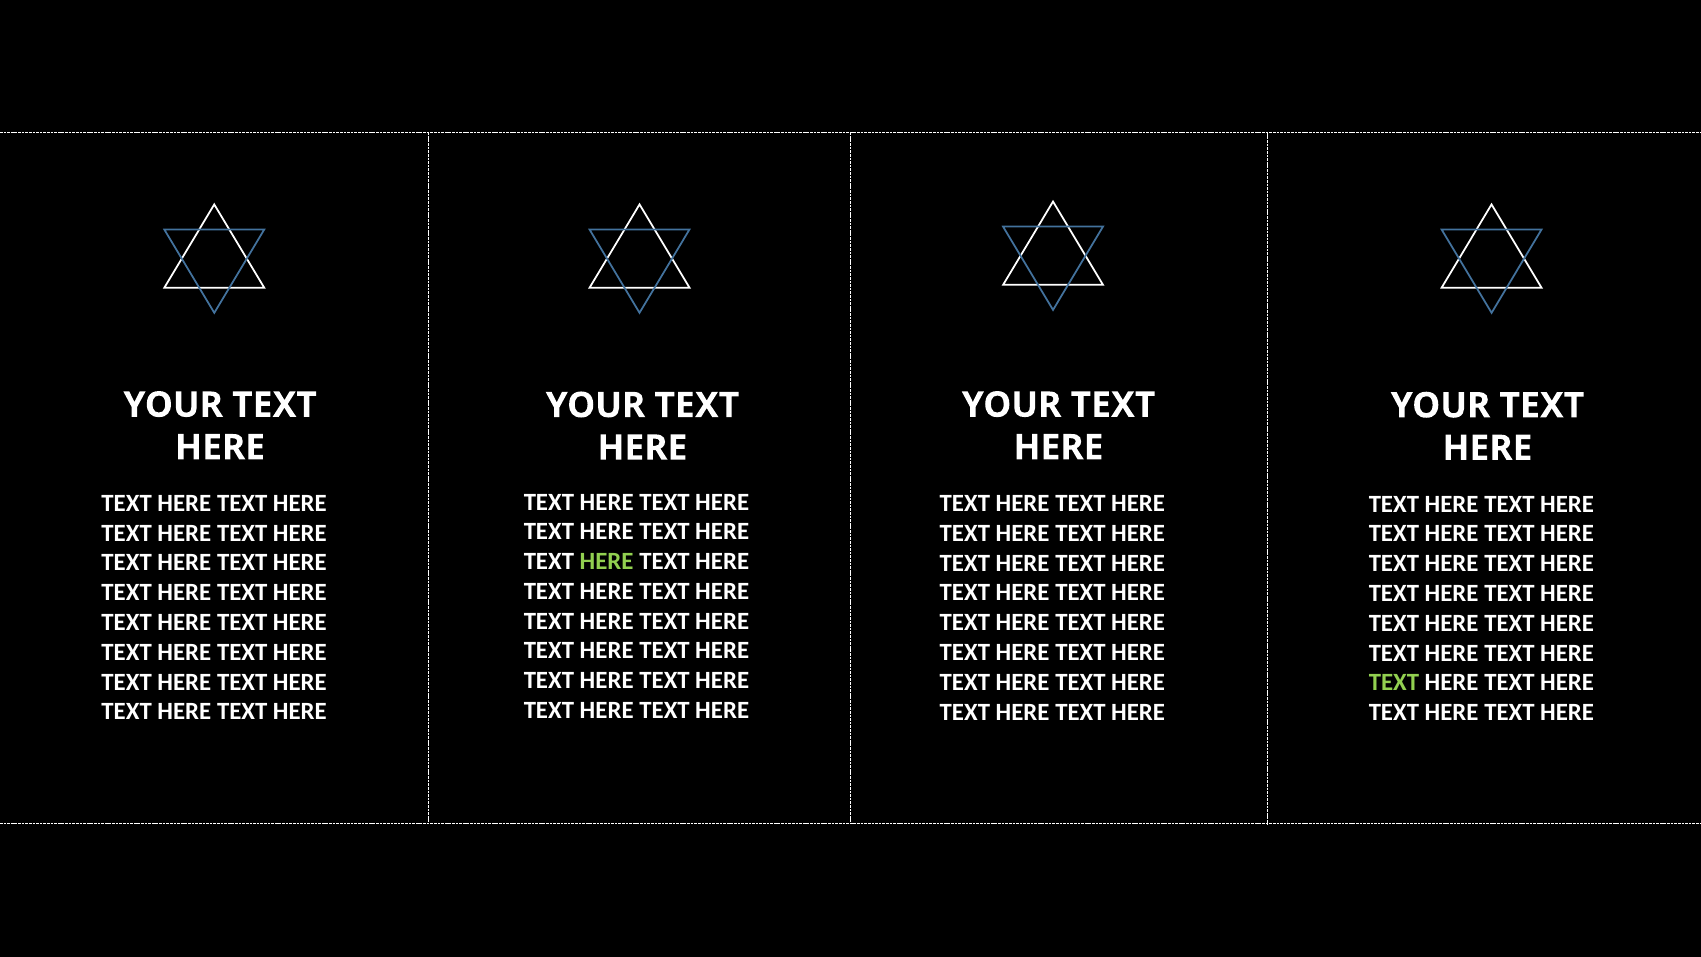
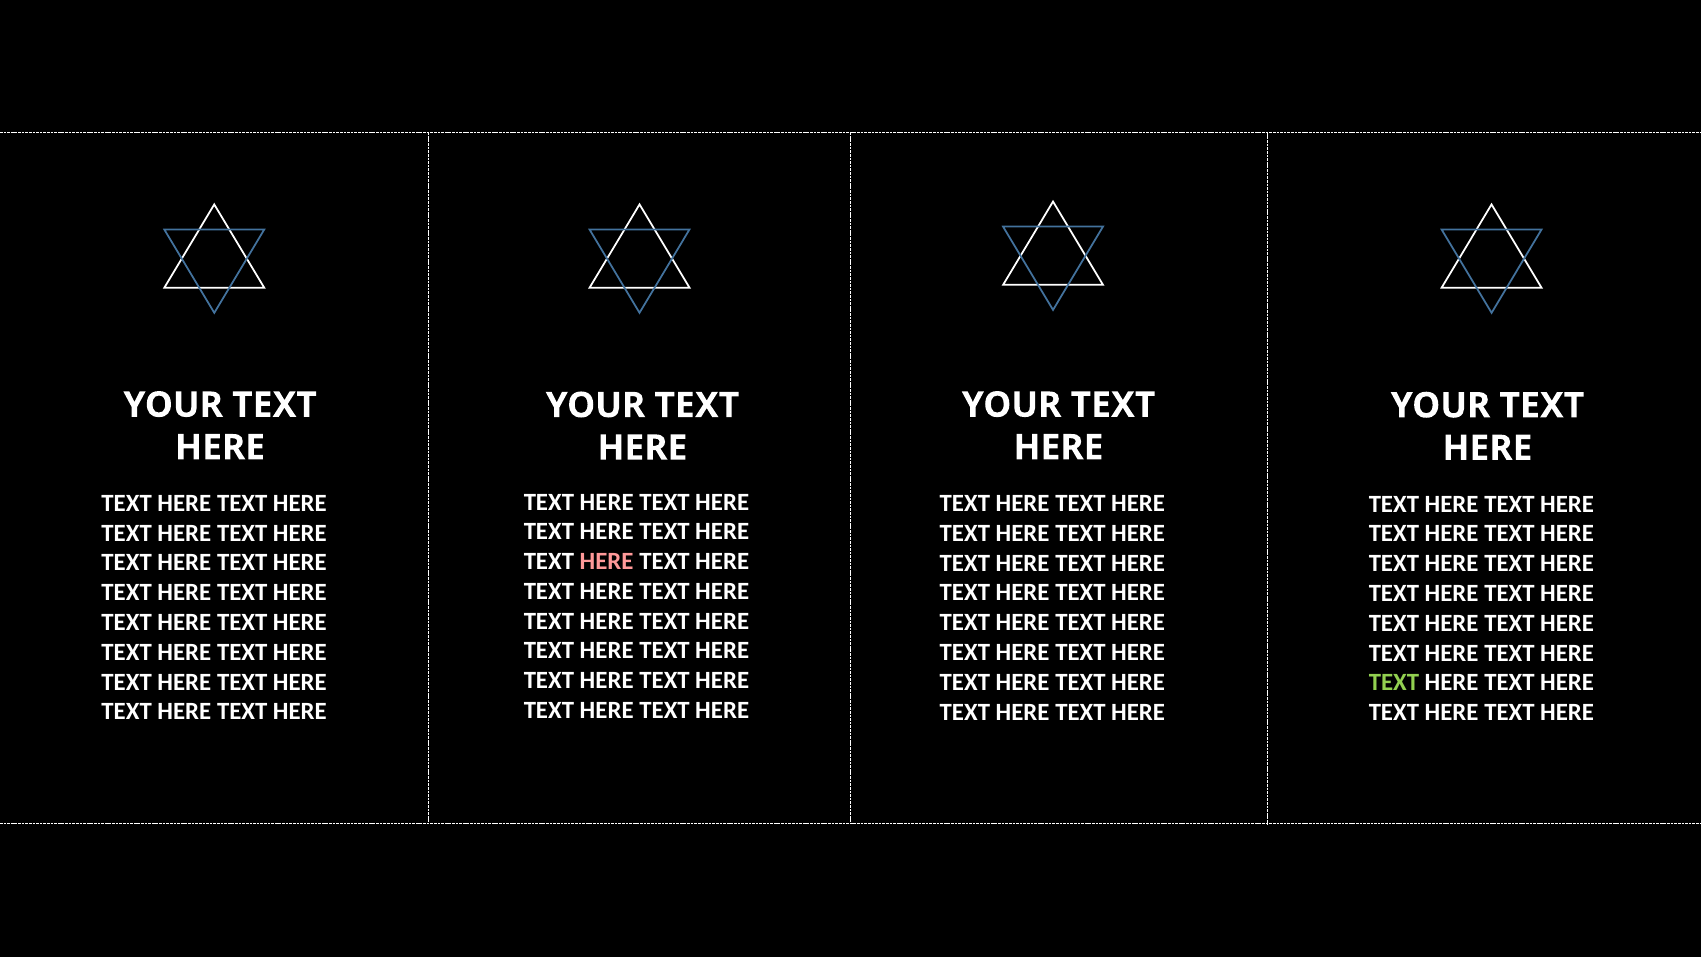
HERE colour: light green -> pink (607, 561)
